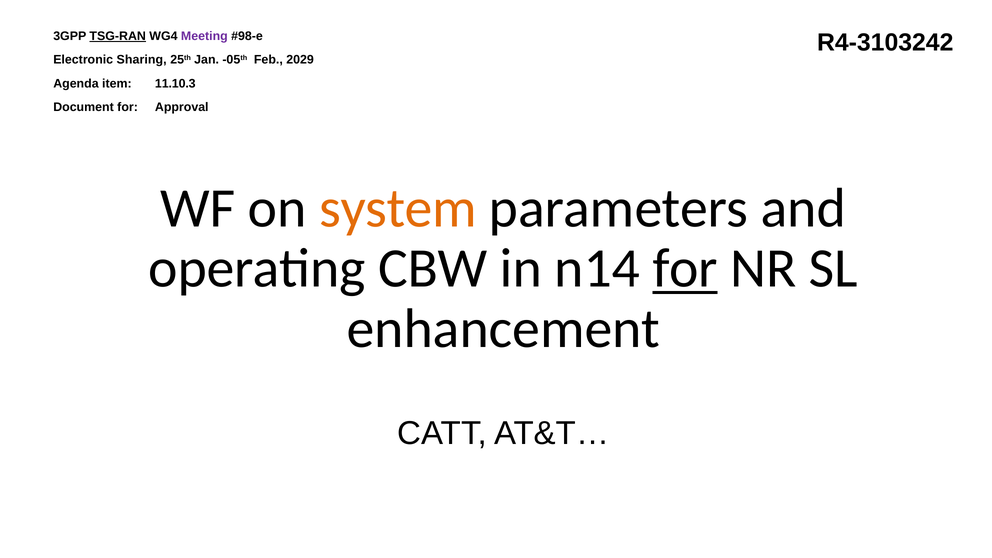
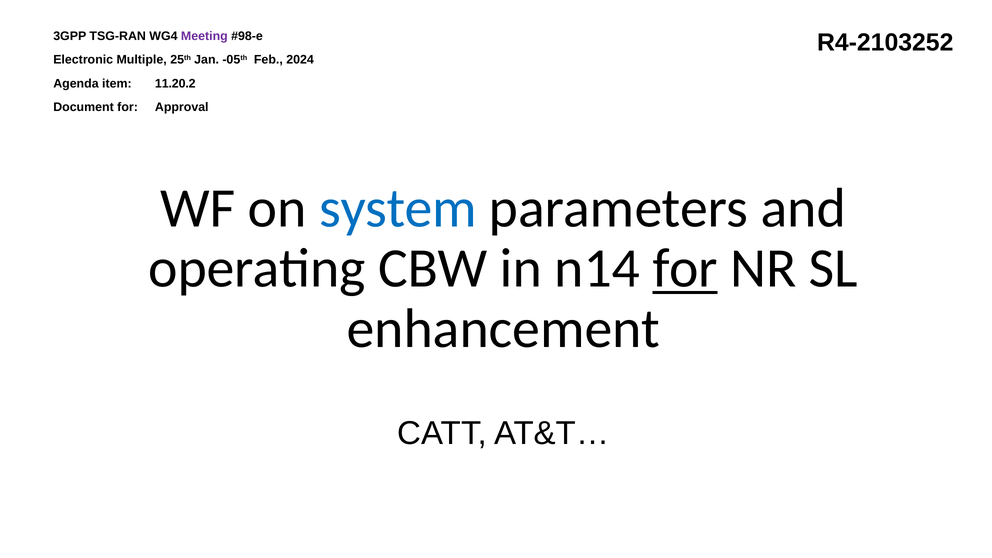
TSG-RAN underline: present -> none (118, 36)
R4-3103242: R4-3103242 -> R4-2103252 (885, 43)
Sharing: Sharing -> Multiple (142, 60)
2029: 2029 -> 2024 (300, 60)
11.10.3: 11.10.3 -> 11.20.2 (175, 84)
system colour: orange -> blue (398, 208)
